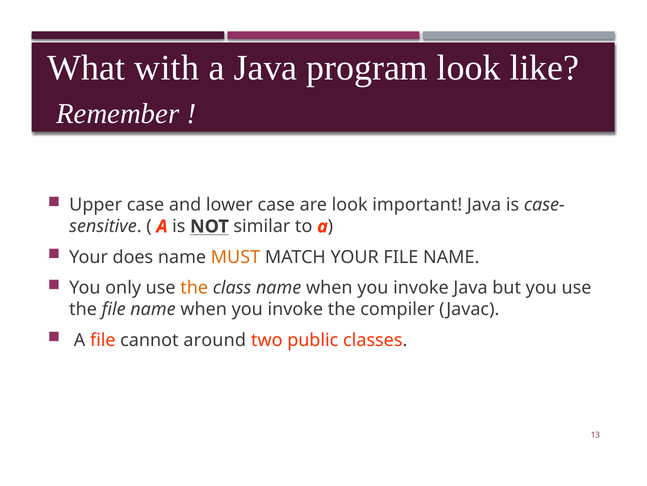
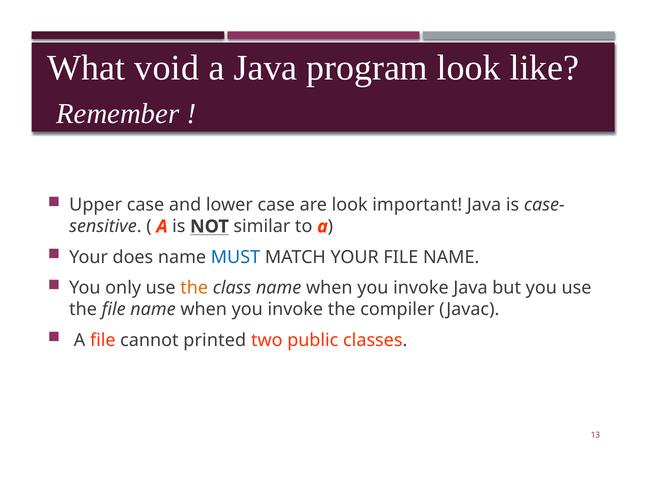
with: with -> void (167, 68)
MUST colour: orange -> blue (235, 257)
around: around -> printed (215, 340)
